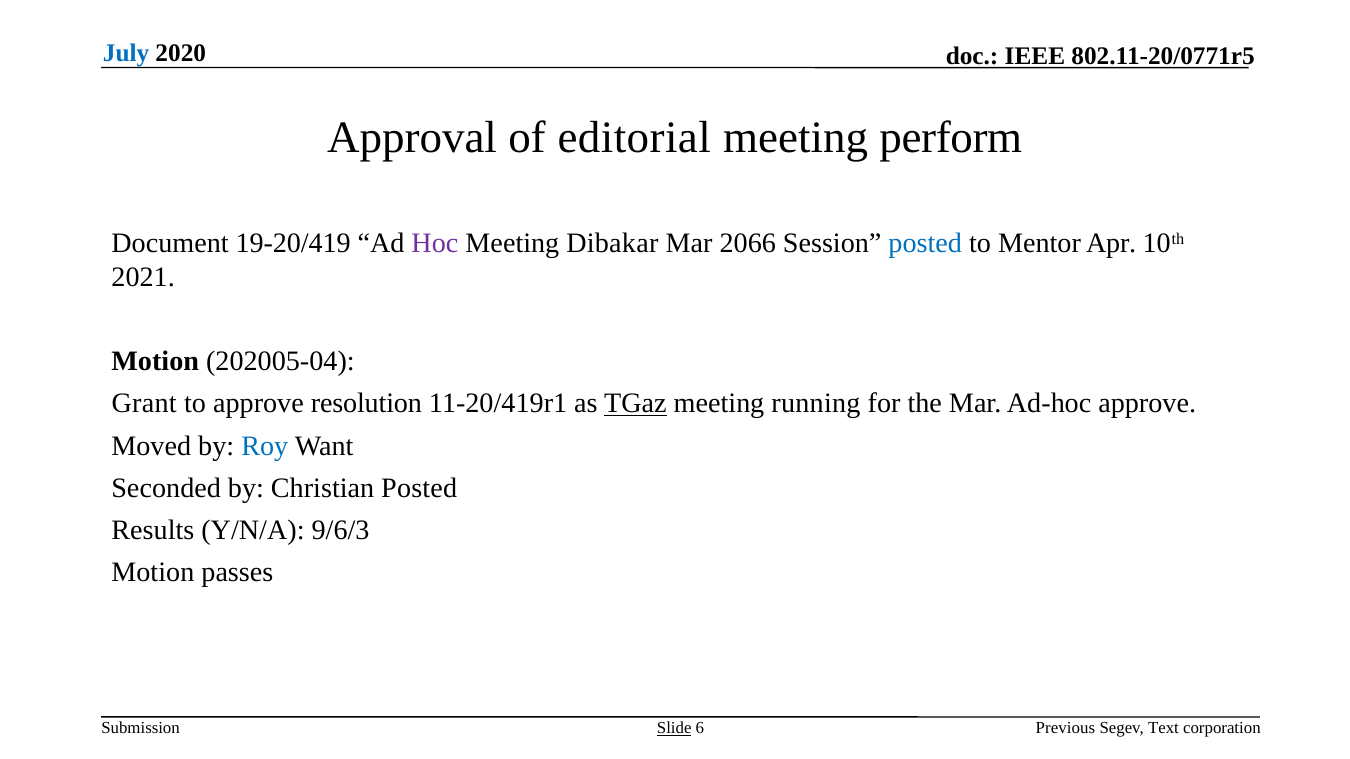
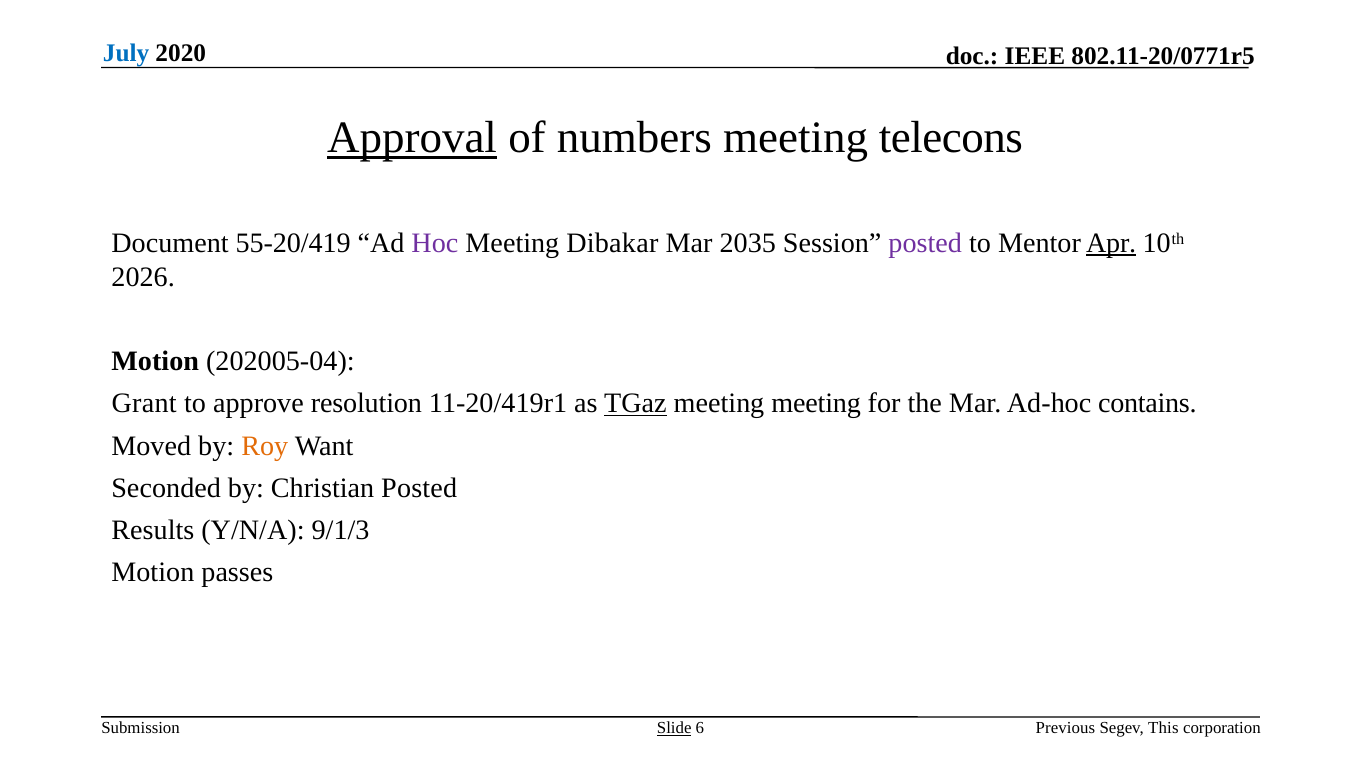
Approval underline: none -> present (412, 138)
editorial: editorial -> numbers (634, 138)
perform: perform -> telecons (951, 138)
19-20/419: 19-20/419 -> 55-20/419 (293, 243)
2066: 2066 -> 2035 (748, 243)
posted colour: blue -> purple (925, 243)
Apr underline: none -> present (1111, 243)
2021: 2021 -> 2026 (143, 277)
meeting running: running -> meeting (816, 404)
Ad-hoc approve: approve -> contains (1147, 404)
Roy colour: blue -> orange (265, 446)
9/6/3: 9/6/3 -> 9/1/3 (341, 530)
Text: Text -> This (1163, 728)
